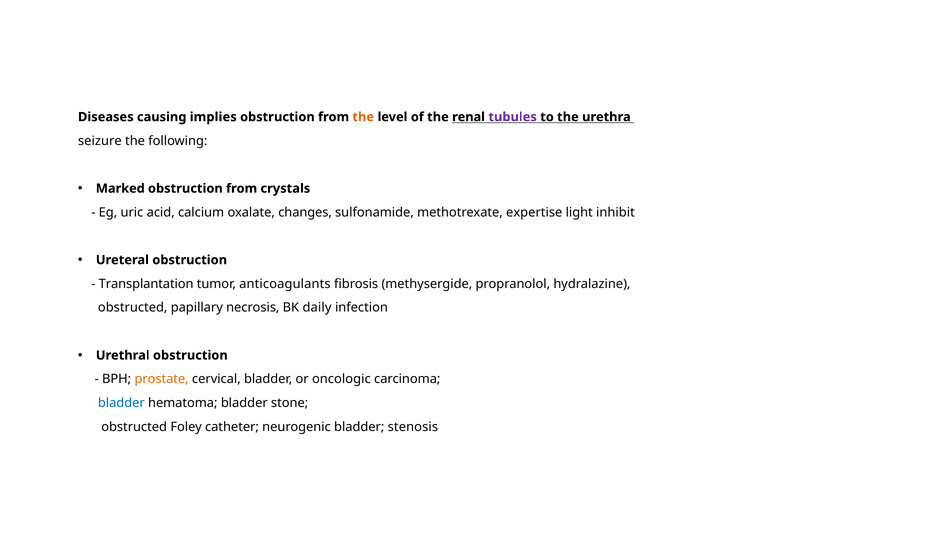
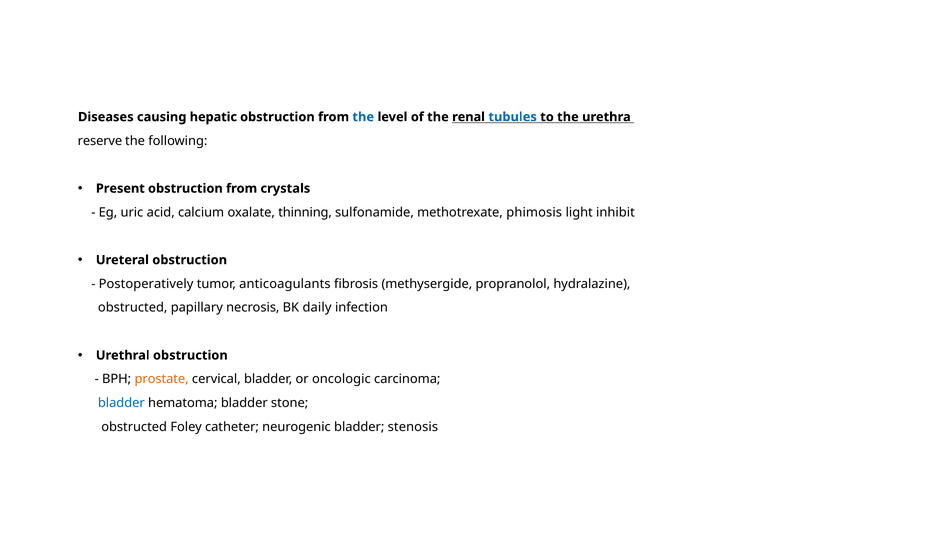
implies: implies -> hepatic (213, 117)
the colour: orange -> blue (363, 117)
tubules colour: purple -> blue (513, 117)
seizure: seizure -> reserve (100, 141)
Marked: Marked -> Present (120, 189)
changes: changes -> thinning (305, 213)
expertise: expertise -> phimosis (534, 213)
Transplantation: Transplantation -> Postoperatively (146, 284)
